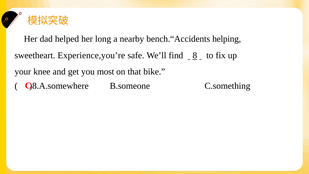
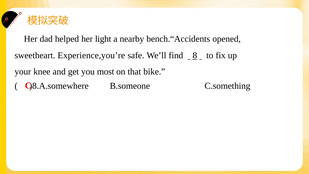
long: long -> light (103, 39)
helping: helping -> opened (227, 39)
